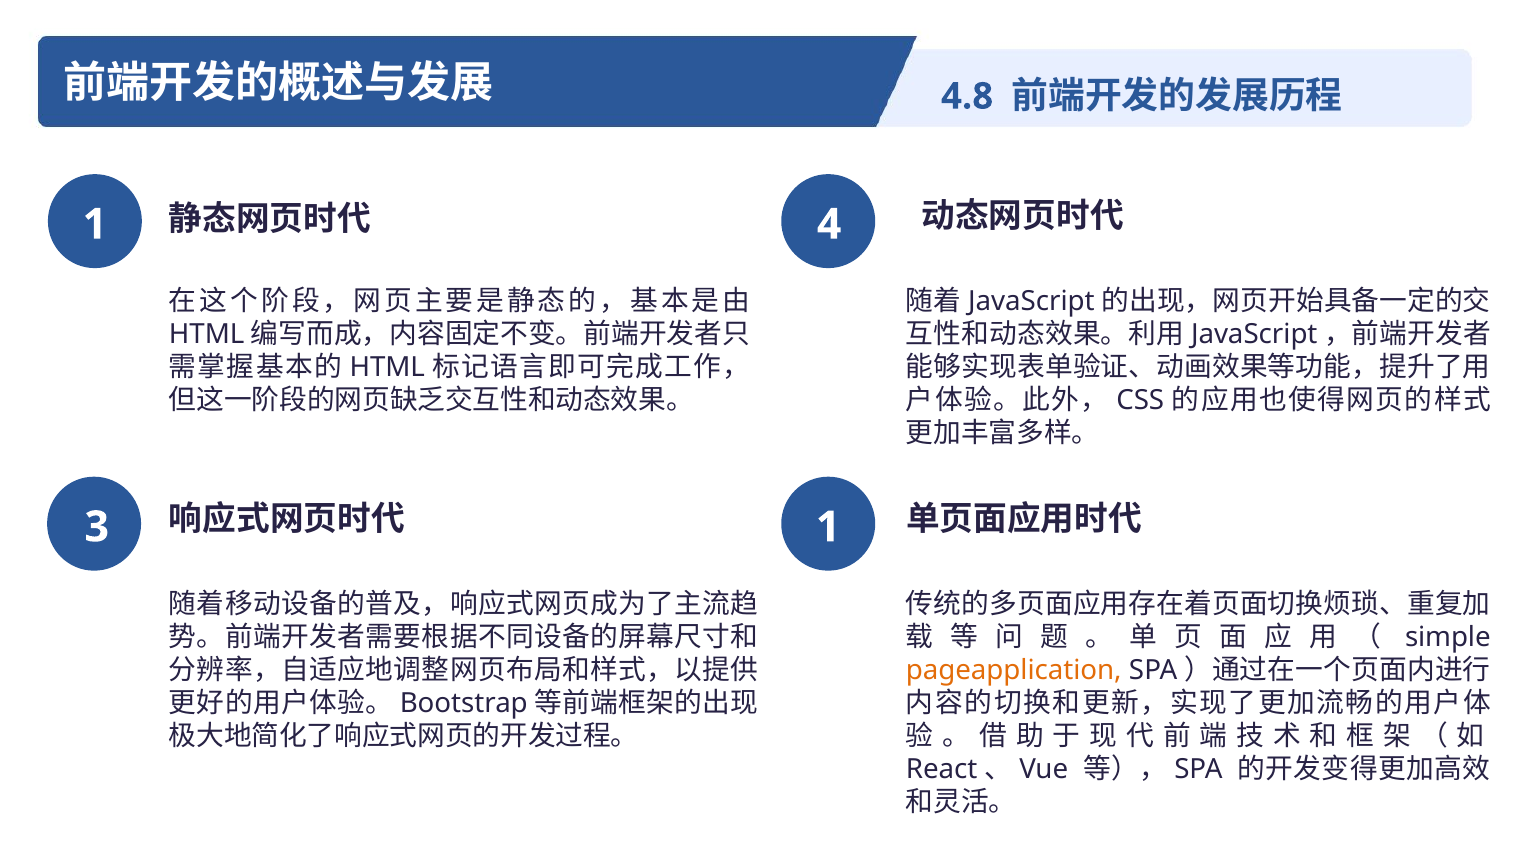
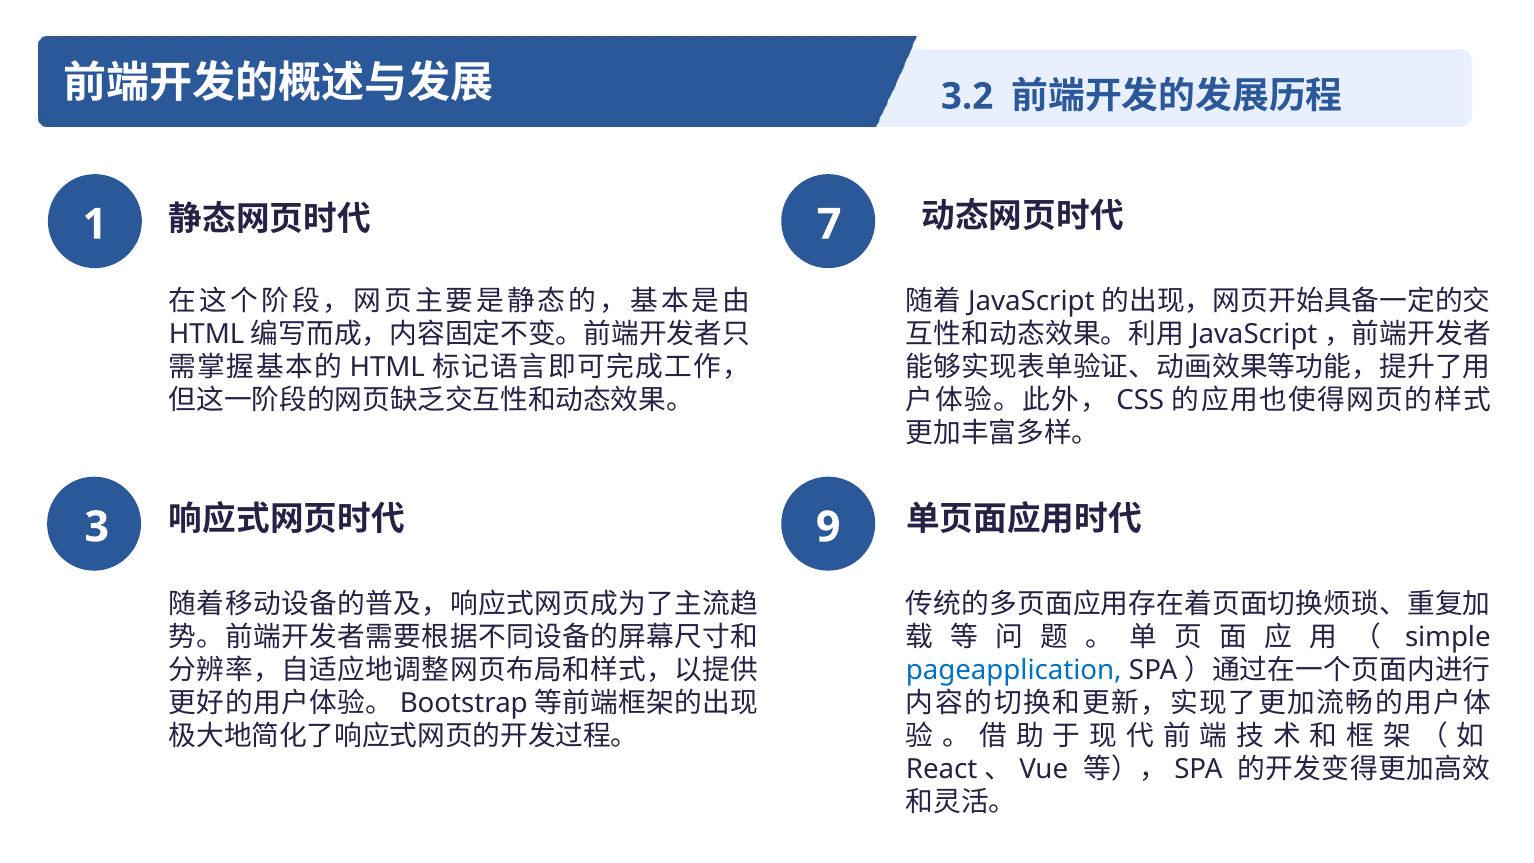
4.8: 4.8 -> 3.2 (967, 96)
4: 4 -> 7 (829, 224)
3 1: 1 -> 9 (828, 527)
pageapplication colour: orange -> blue (1014, 670)
